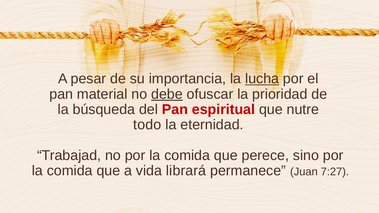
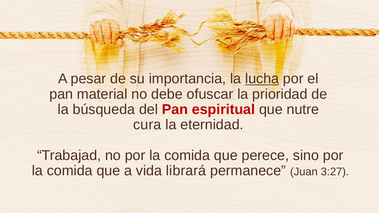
debe underline: present -> none (167, 94)
todo: todo -> cura (147, 125)
7:27: 7:27 -> 3:27 (335, 172)
